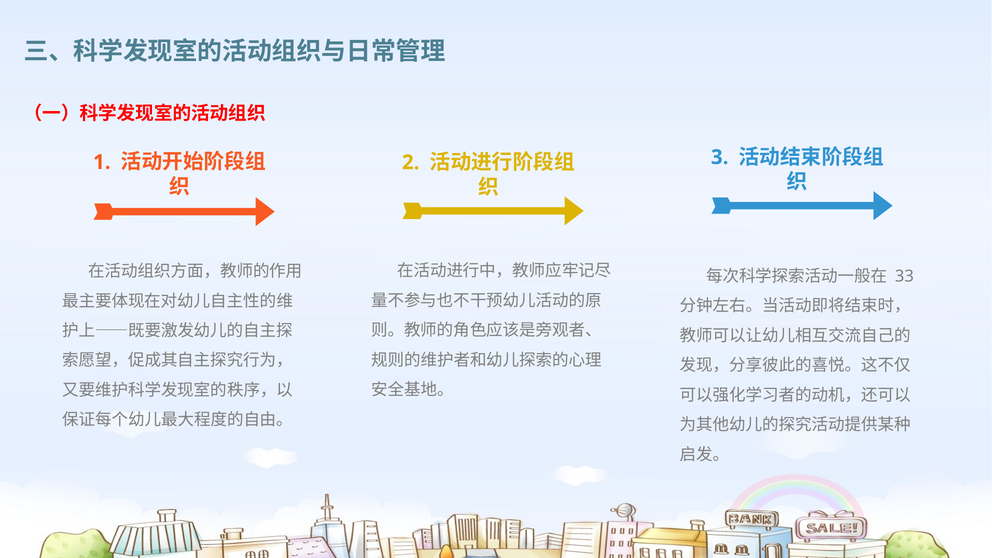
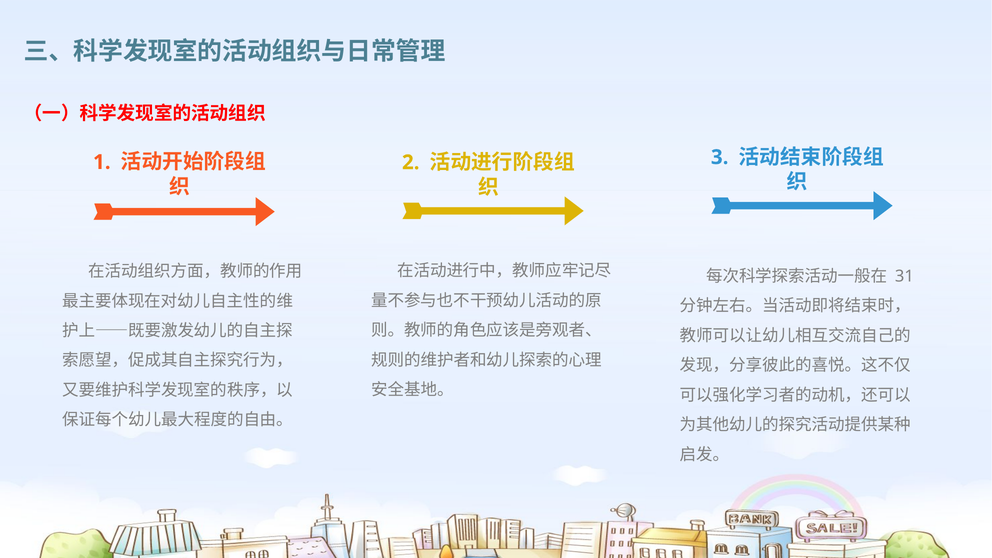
33: 33 -> 31 (904, 276)
